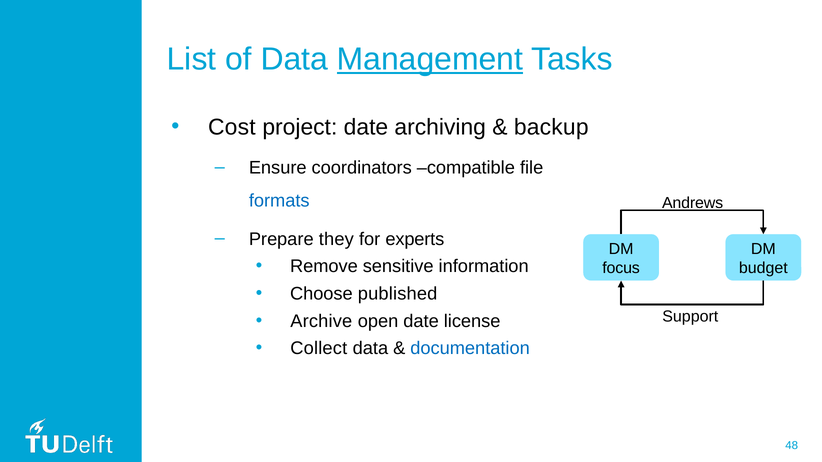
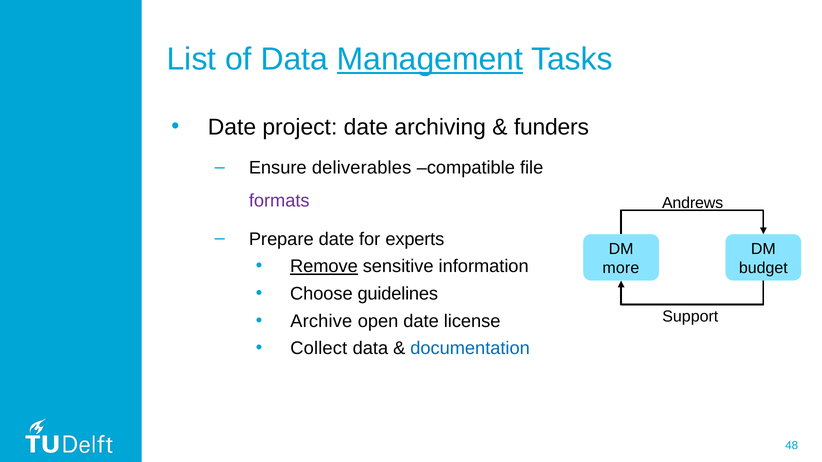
Cost: Cost -> Date (232, 127)
backup: backup -> funders (551, 127)
coordinators: coordinators -> deliverables (362, 168)
formats colour: blue -> purple (279, 201)
Prepare they: they -> date (336, 239)
Remove underline: none -> present (324, 267)
focus: focus -> more (621, 268)
published: published -> guidelines (398, 294)
